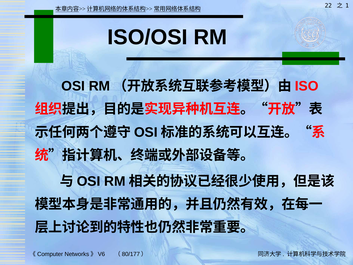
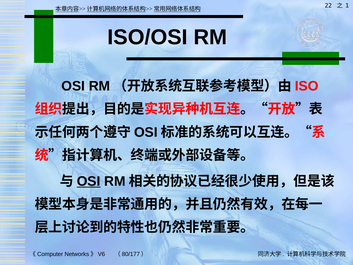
OSI underline: none -> present (89, 181)
